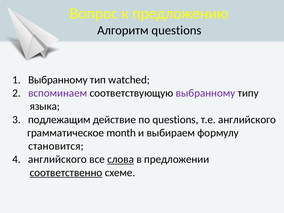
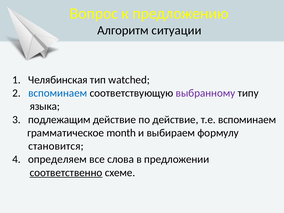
Алгоритм questions: questions -> ситуации (177, 30)
Выбранному: Выбранному -> Челябинская (58, 80)
вспоминаем colour: purple -> blue (58, 93)
по questions: questions -> действие (175, 120)
т.е английского: английского -> вспоминаем (247, 120)
4 английского: английского -> определяем (57, 159)
слова underline: present -> none (121, 159)
